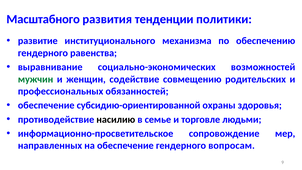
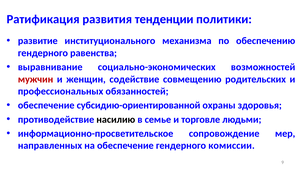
Масштабного: Масштабного -> Ратификация (43, 19)
мужчин colour: green -> red (36, 79)
вопросам: вопросам -> комиссии (232, 146)
